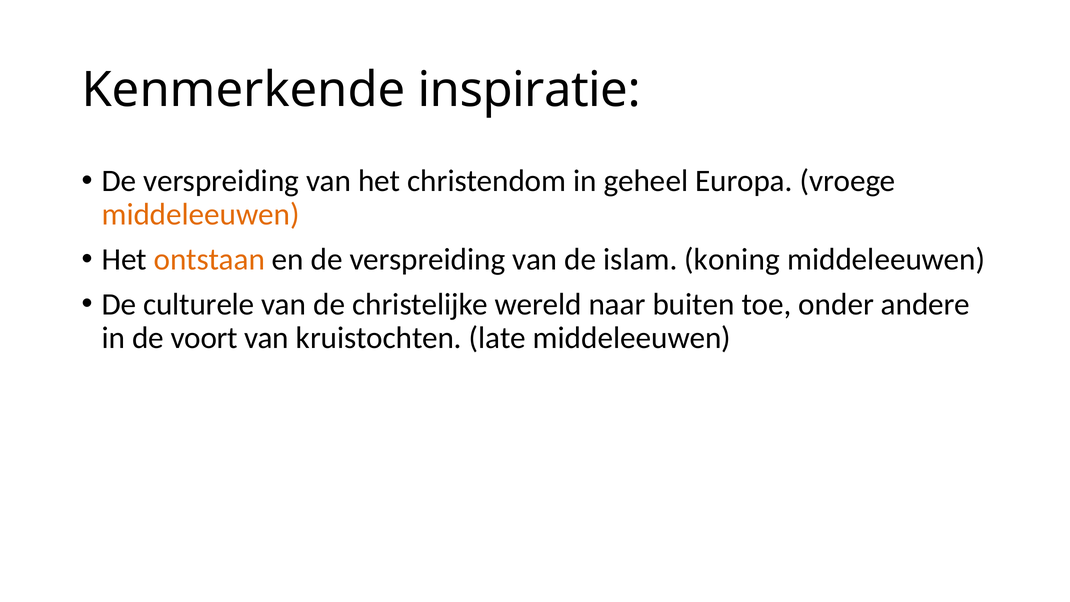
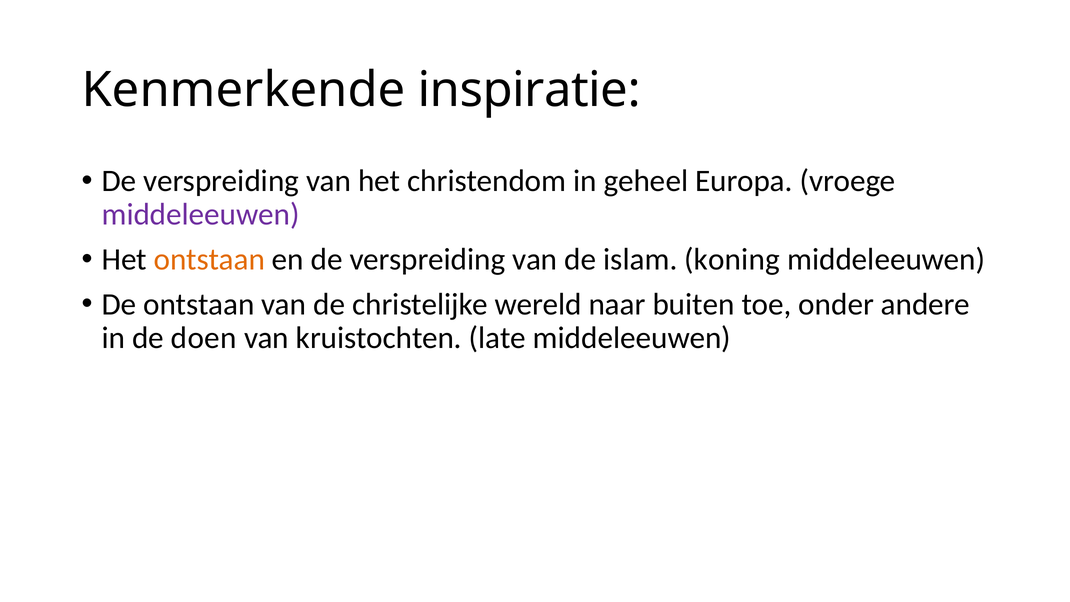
middeleeuwen colour: orange -> purple (201, 215)
De culturele: culturele -> ontstaan (199, 304)
voort: voort -> doen (204, 338)
